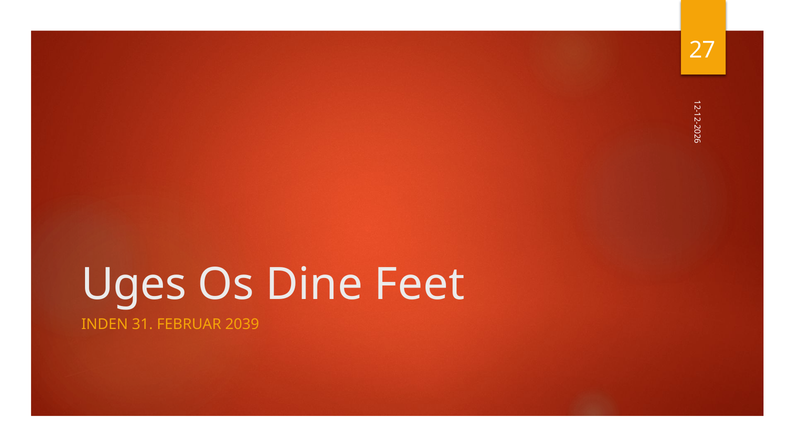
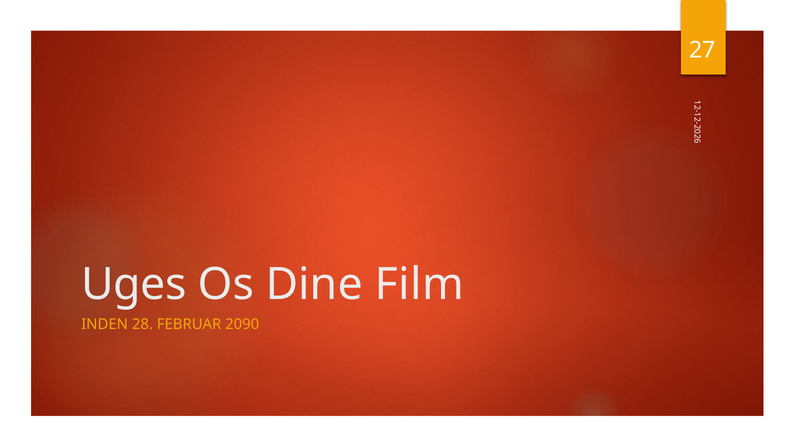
Feet: Feet -> Film (420, 285)
31: 31 -> 28 (142, 324)
2039: 2039 -> 2090 (242, 324)
